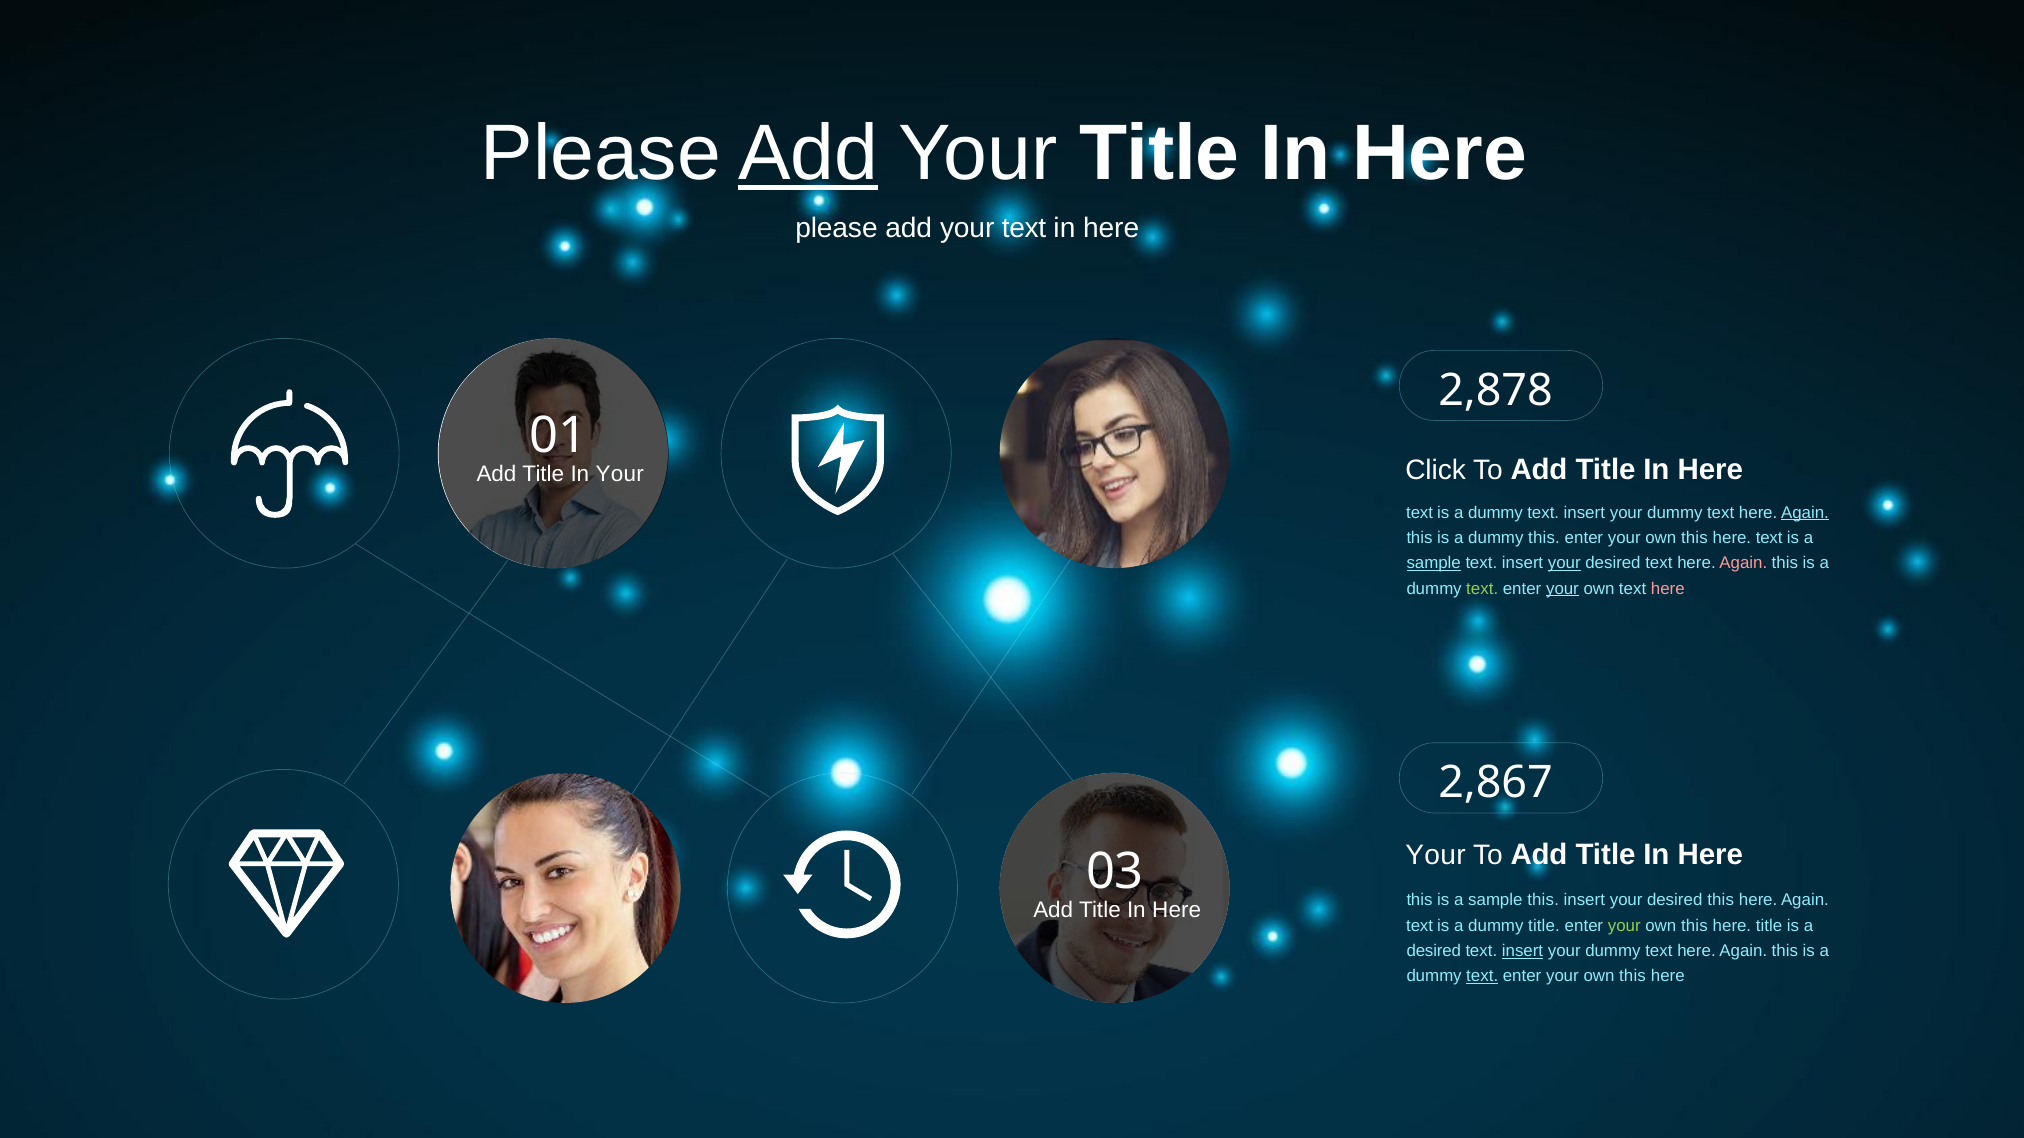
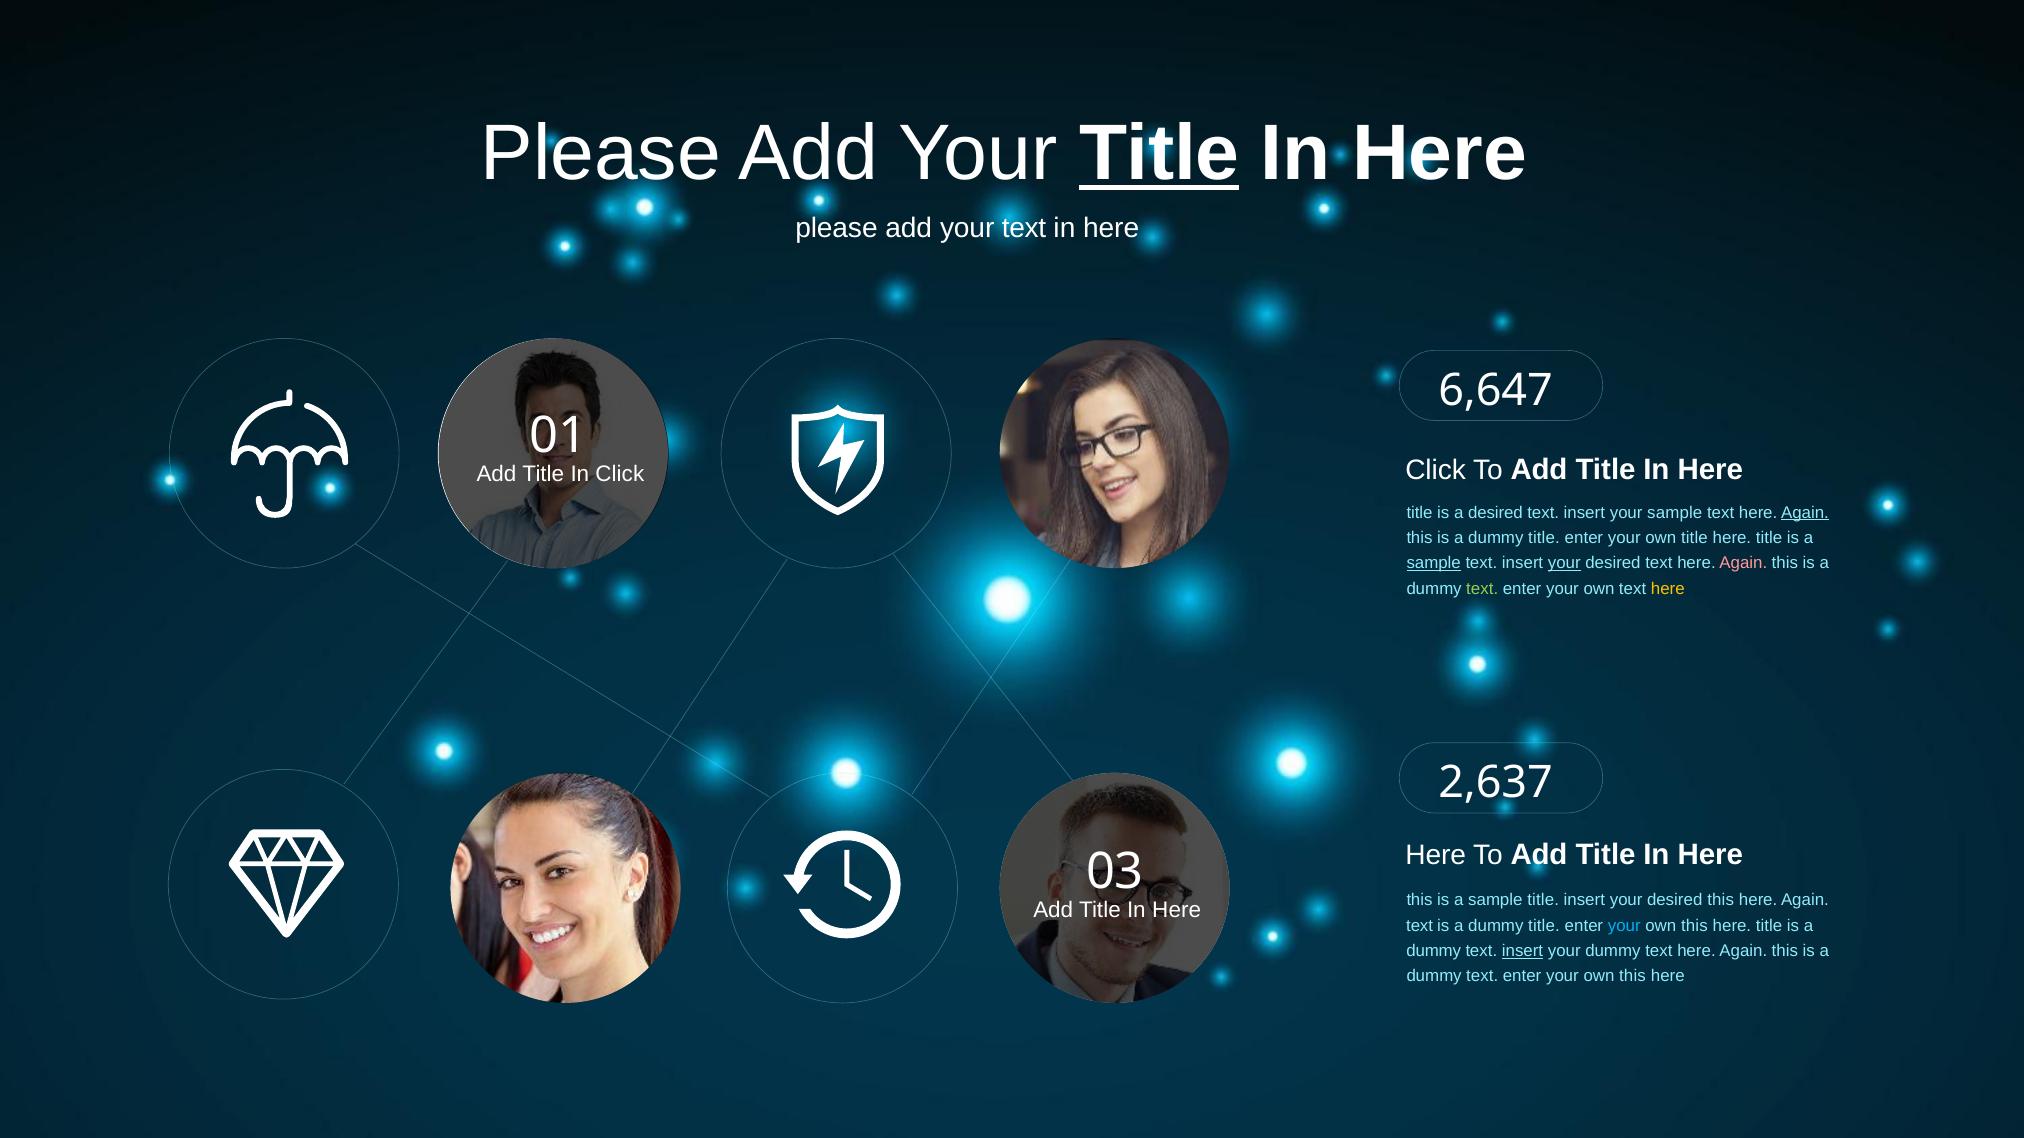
Add underline: present -> none (808, 154)
Title underline: none -> present (1159, 154)
2,878: 2,878 -> 6,647 (1496, 391)
Your: Your -> Click (620, 474)
text: text -> title (1420, 513)
dummy: dummy -> desired (1495, 513)
dummy: dummy -> sample (1675, 513)
this: this -> title (1544, 538)
this: this -> title (1694, 538)
text: text -> title (1769, 538)
your underline: present -> none (1562, 589)
here colour: pink -> yellow (1668, 589)
2,867: 2,867 -> 2,637 (1496, 783)
Your: Your -> Here (1436, 855)
sample this: this -> title (1543, 901)
your colour: light green -> light blue (1624, 926)
desired: desired -> dummy (1434, 951)
text underline: present -> none (1482, 977)
